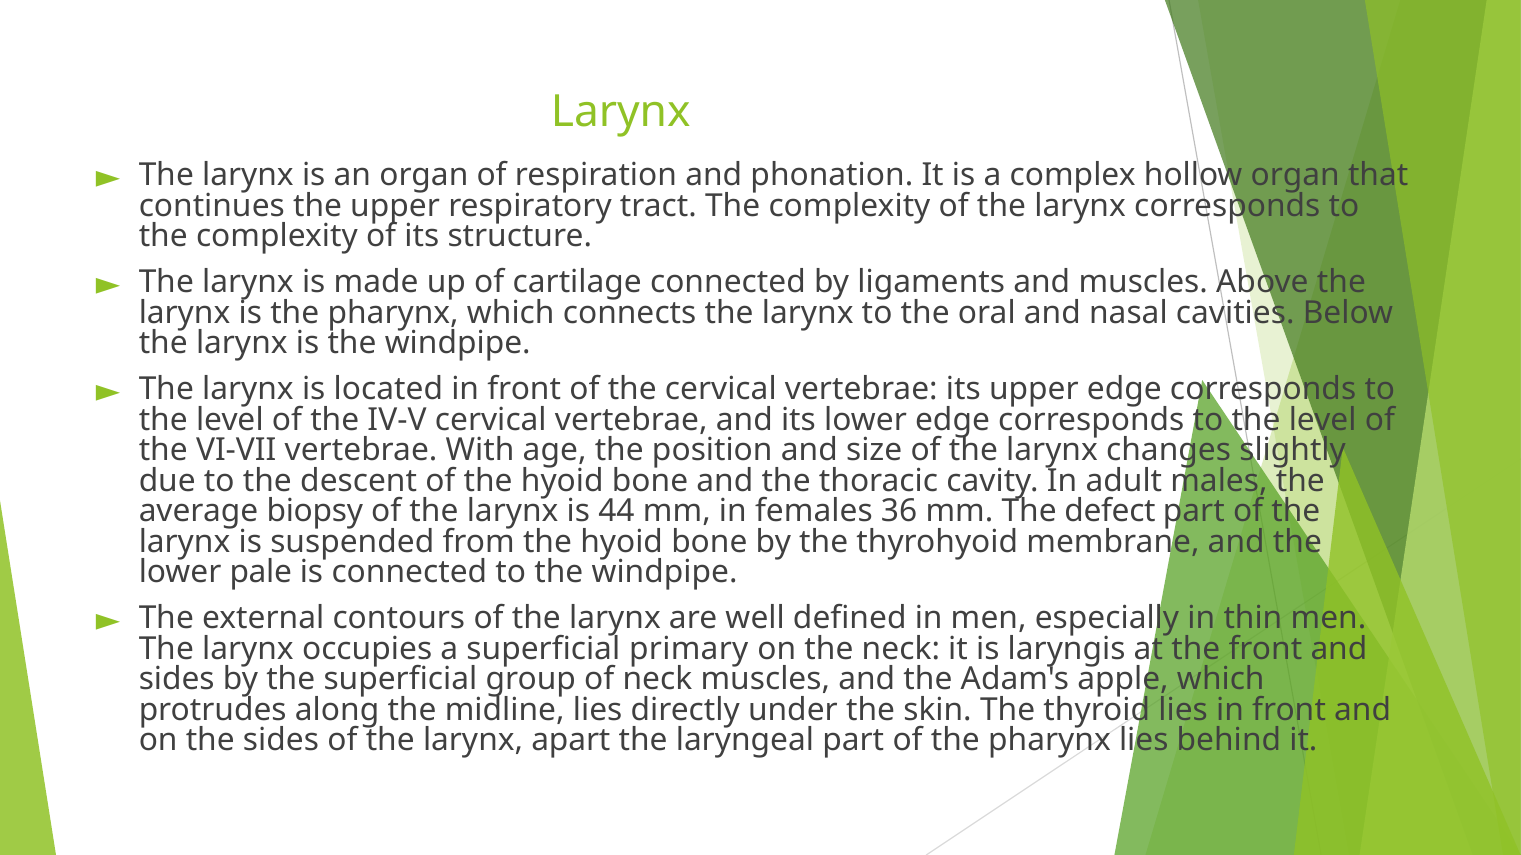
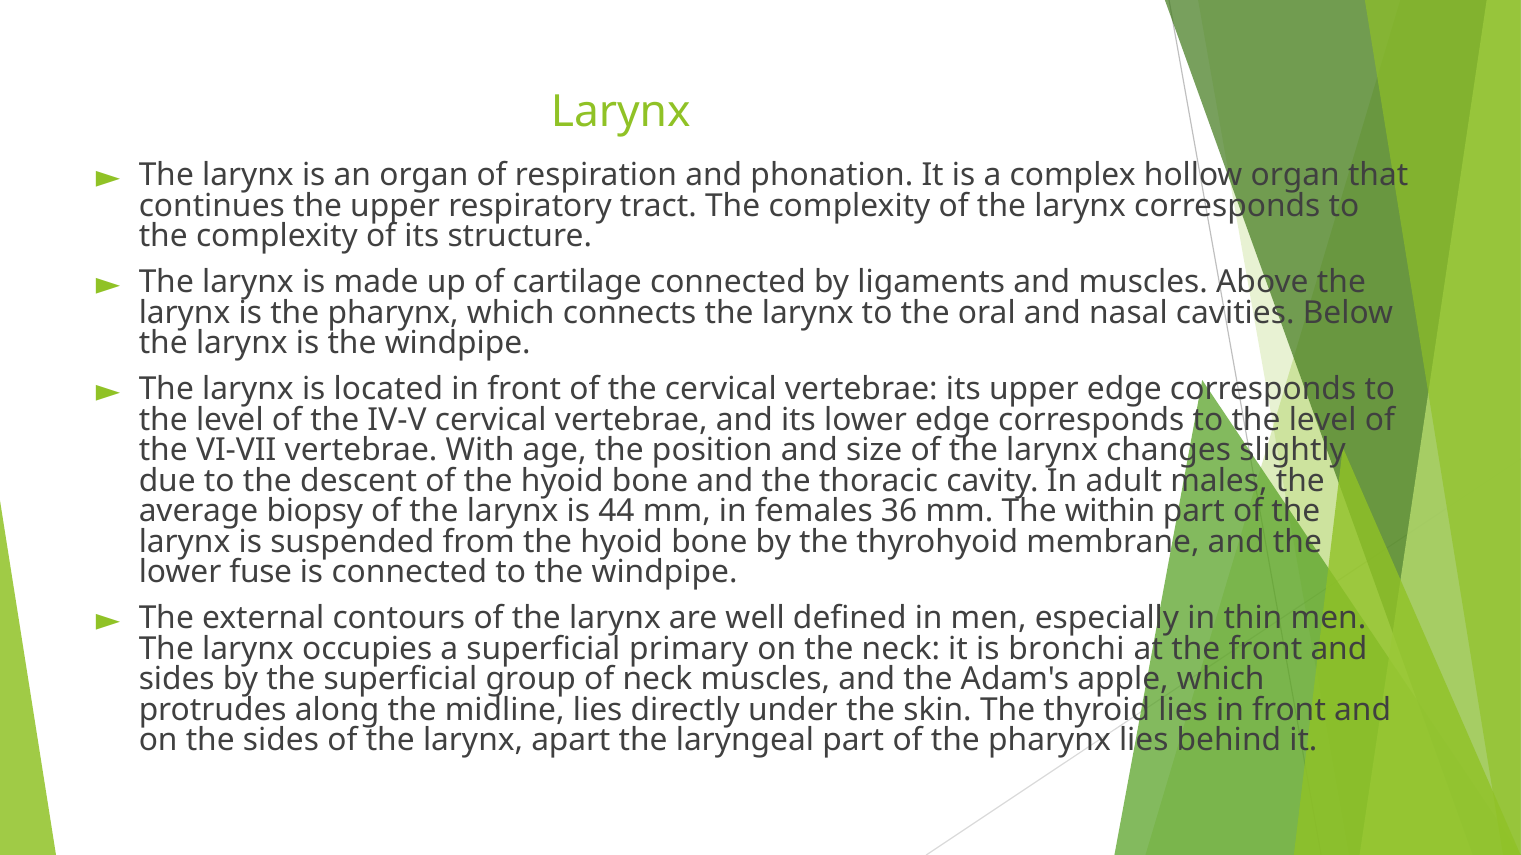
defect: defect -> within (1110, 512)
pale: pale -> fuse (261, 572)
laryngis: laryngis -> bronchi (1066, 649)
